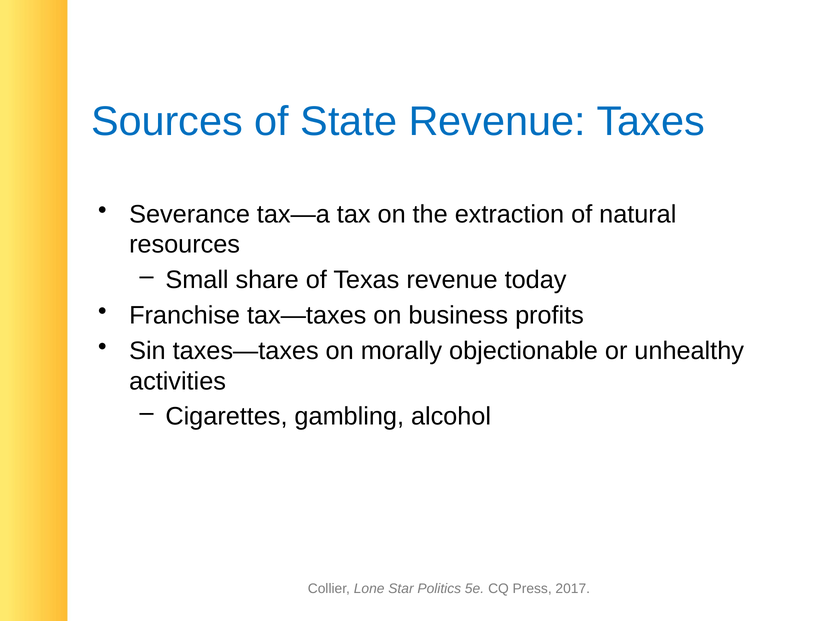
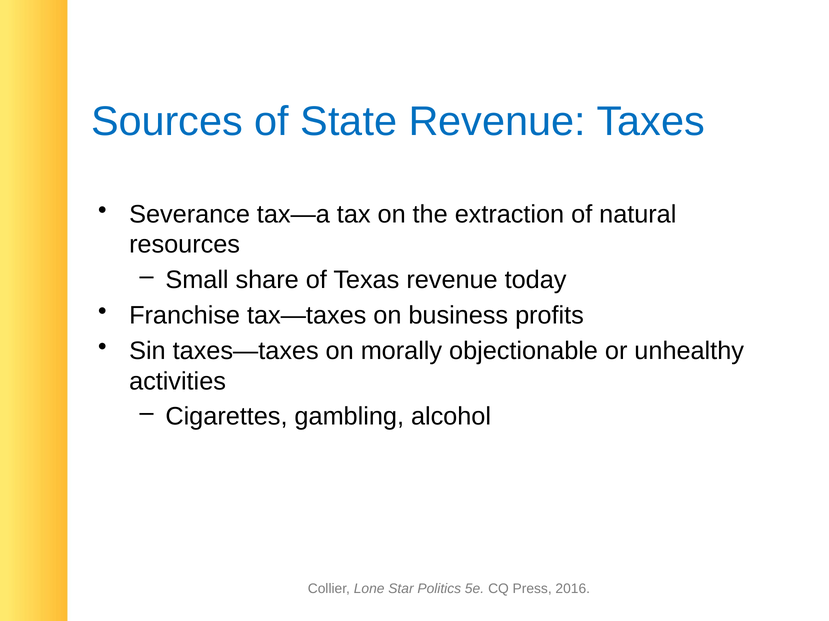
2017: 2017 -> 2016 (573, 589)
